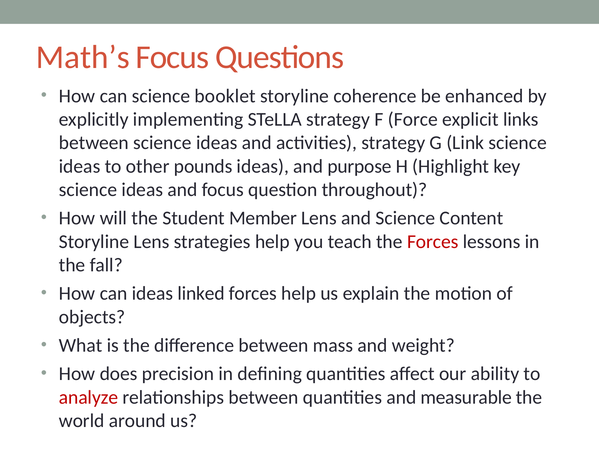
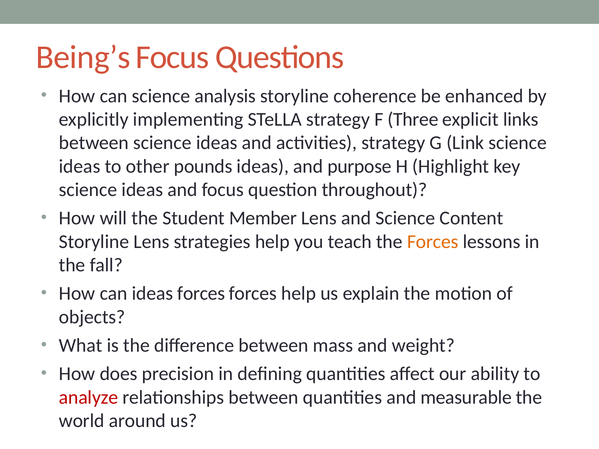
Math’s: Math’s -> Being’s (83, 57)
booklet: booklet -> analysis (225, 96)
Force: Force -> Three (413, 119)
Forces colour: red -> orange (433, 242)
ideas linked: linked -> forces (201, 294)
